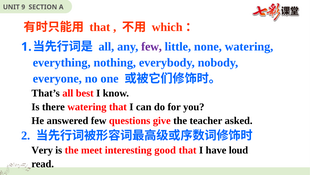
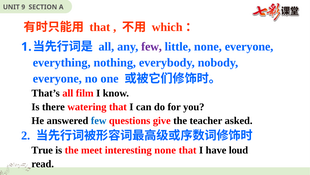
none watering: watering -> everyone (249, 47)
best: best -> film (85, 93)
few colour: black -> blue (99, 120)
Very: Very -> True (42, 150)
interesting good: good -> none (165, 150)
